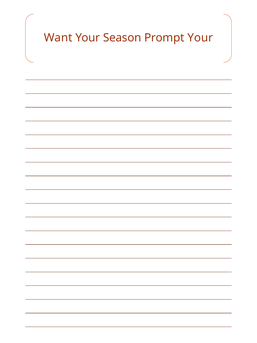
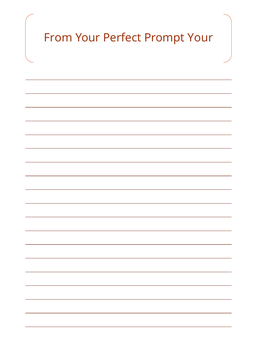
Want: Want -> From (58, 38)
Season: Season -> Perfect (122, 38)
